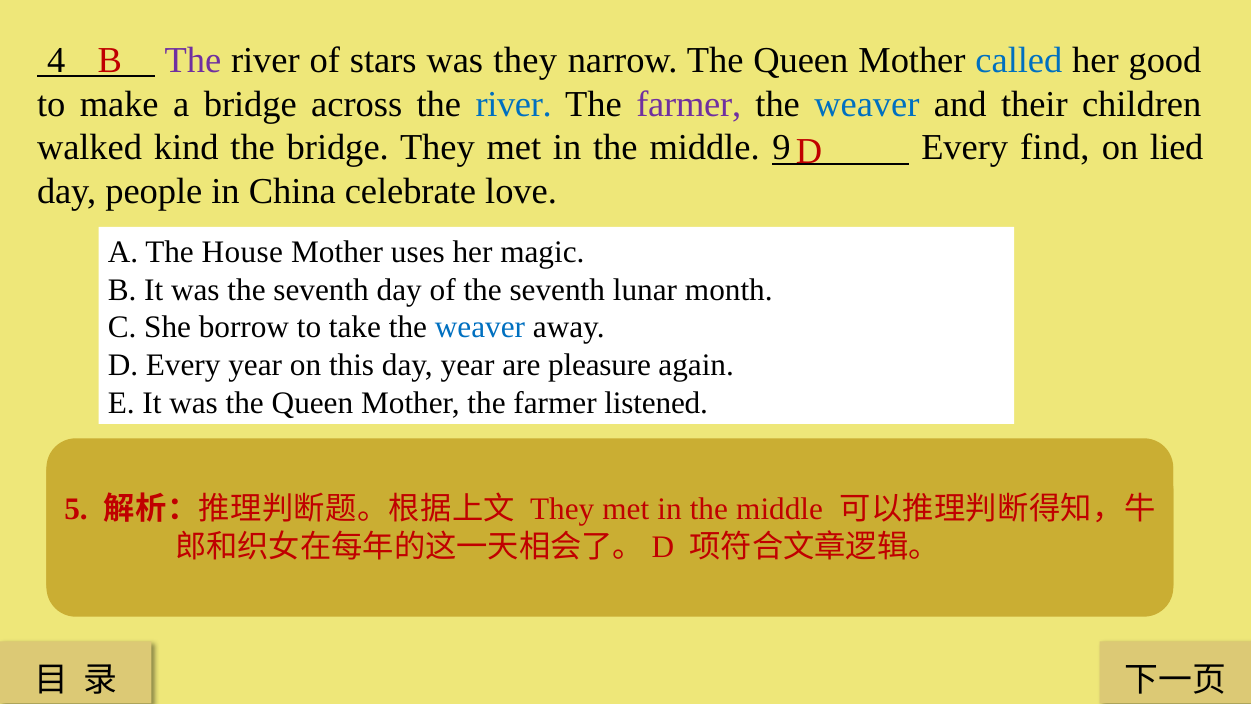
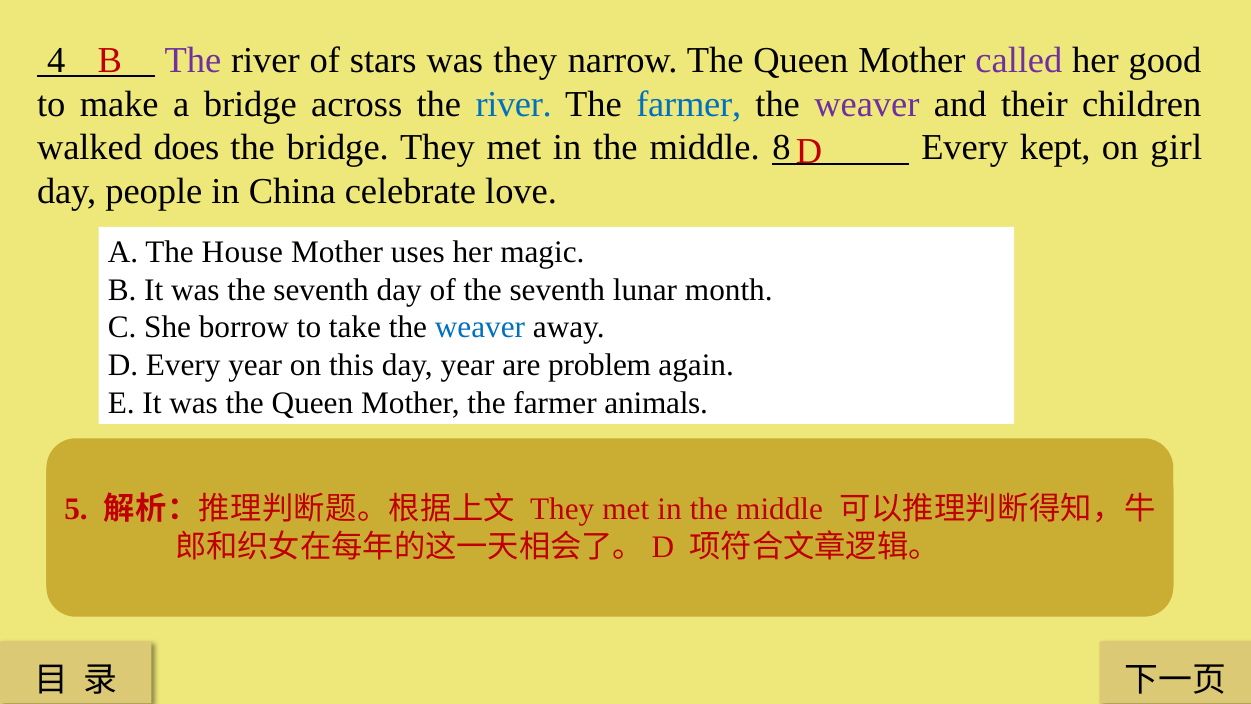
called colour: blue -> purple (1019, 60)
farmer colour: purple -> blue (689, 104)
weaver colour: blue -> purple (867, 104)
kind: kind -> does (186, 148)
9: 9 -> 8 (782, 148)
find: find -> kept (1055, 148)
lied: lied -> girl (1176, 148)
pleasure: pleasure -> problem (600, 365)
listened: listened -> animals (656, 403)
